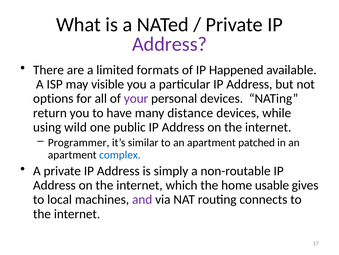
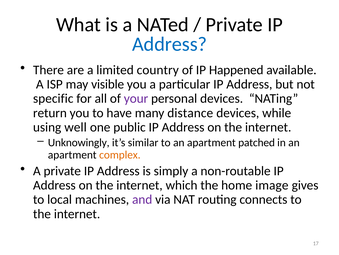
Address colour: purple -> blue (170, 44)
formats: formats -> country (158, 70)
options: options -> specific (53, 98)
wild: wild -> well (76, 127)
Programmer: Programmer -> Unknowingly (79, 142)
complex colour: blue -> orange (120, 154)
usable: usable -> image (272, 185)
